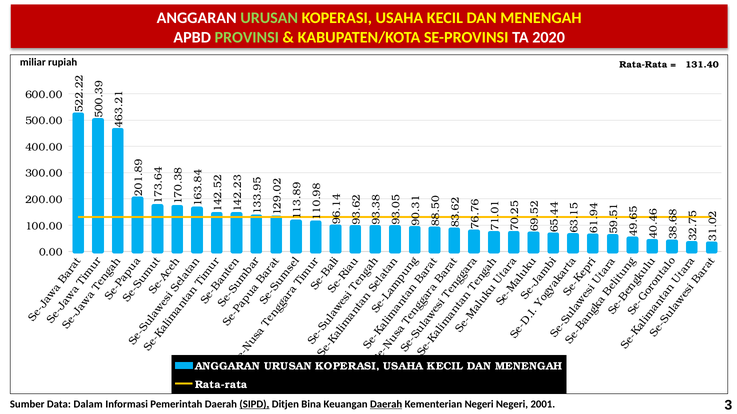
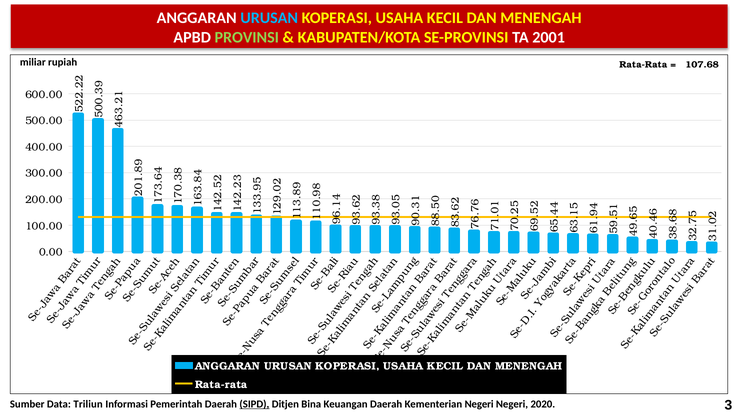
URUSAN colour: light green -> light blue (269, 18)
2020: 2020 -> 2001 (549, 37)
131.40: 131.40 -> 107.68 (702, 65)
Dalam: Dalam -> Triliun (88, 405)
Daerah underline: present -> none (386, 405)
2001: 2001 -> 2020 (543, 405)
